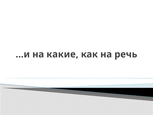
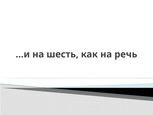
какие: какие -> шесть (62, 54)
